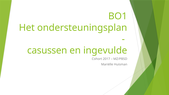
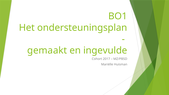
casussen: casussen -> gemaakt (47, 50)
